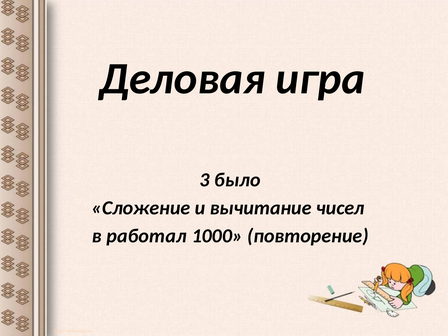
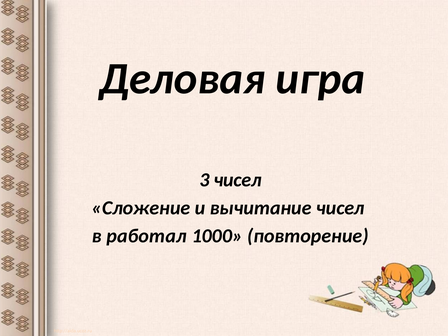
3 было: было -> чисел (238, 180)
